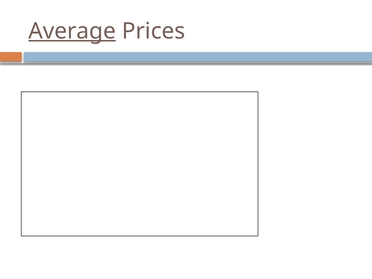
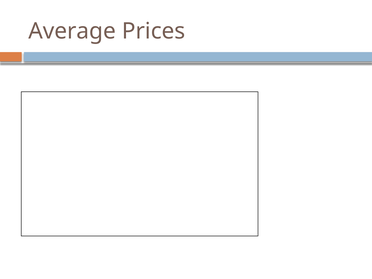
Average underline: present -> none (72, 31)
